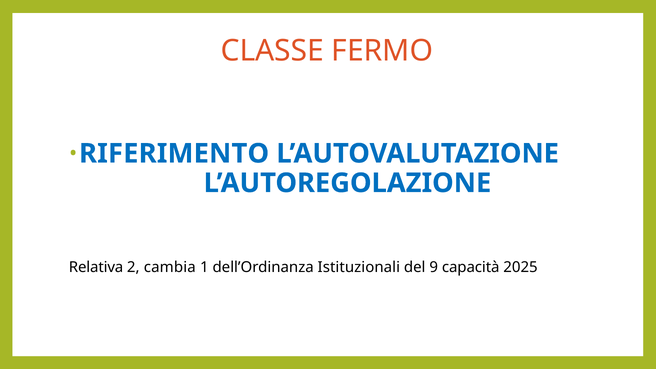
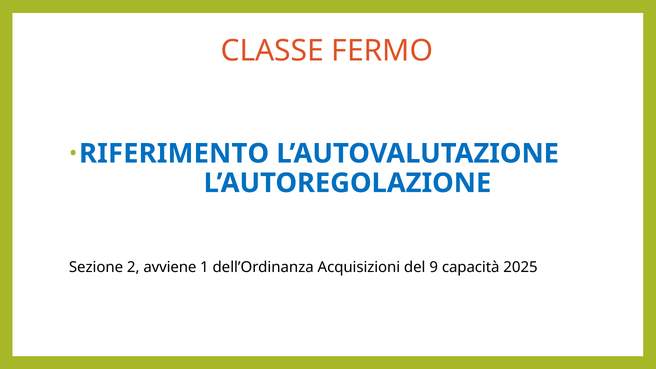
Relativa: Relativa -> Sezione (96, 267)
cambia: cambia -> avviene (170, 267)
Istituzionali: Istituzionali -> Acquisizioni (359, 267)
